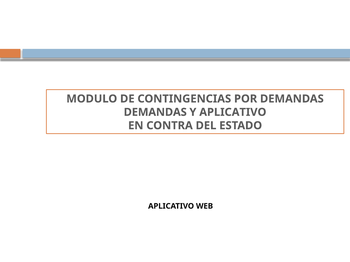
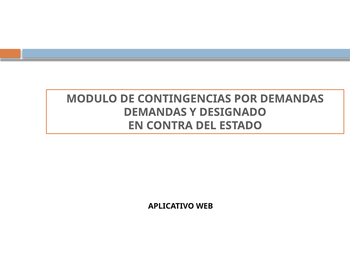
Y APLICATIVO: APLICATIVO -> DESIGNADO (233, 112)
